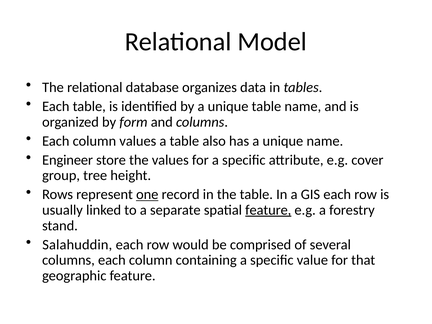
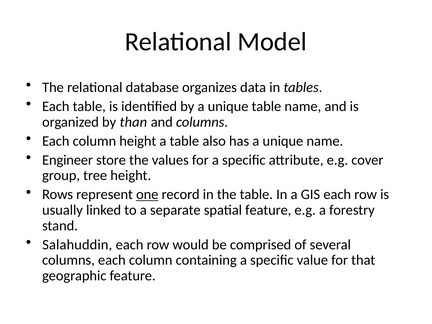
form: form -> than (133, 122)
column values: values -> height (138, 141)
feature underline: present -> none (268, 210)
